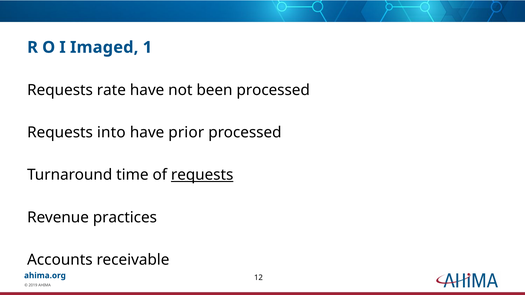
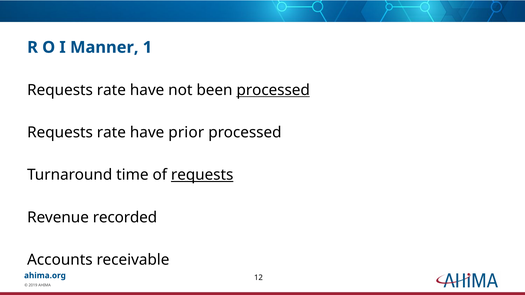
Imaged: Imaged -> Manner (104, 47)
processed underline: none -> present (273, 90)
into: into -> rate (111, 133)
practices: practices -> recorded (125, 218)
